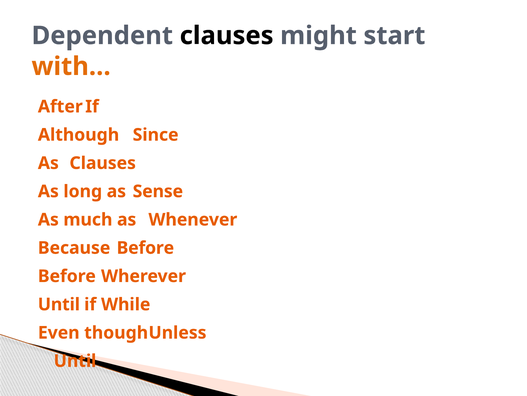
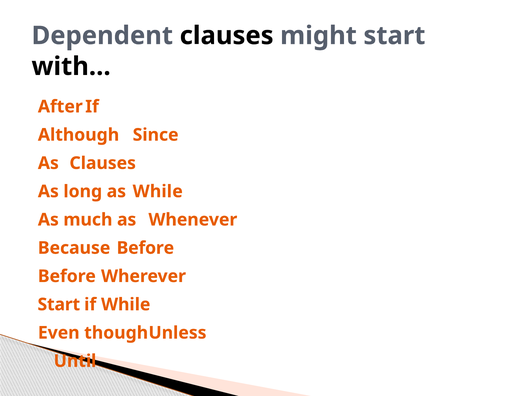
with… colour: orange -> black (71, 66)
as Sense: Sense -> While (158, 191)
Until: Until -> Start (59, 304)
